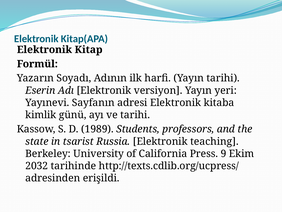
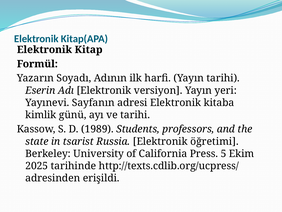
teaching: teaching -> öğretimi (214, 141)
9: 9 -> 5 (223, 153)
2032: 2032 -> 2025 (37, 166)
